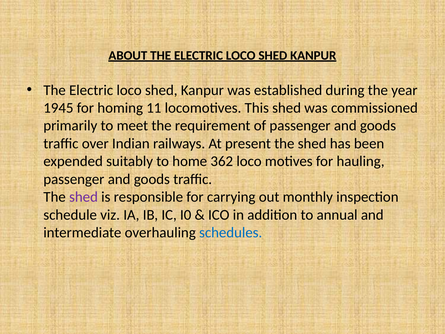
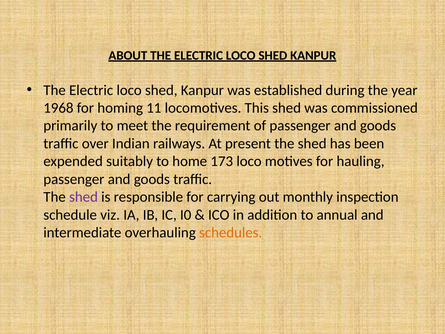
1945: 1945 -> 1968 (58, 108)
362: 362 -> 173 (222, 161)
schedules colour: blue -> orange (231, 232)
